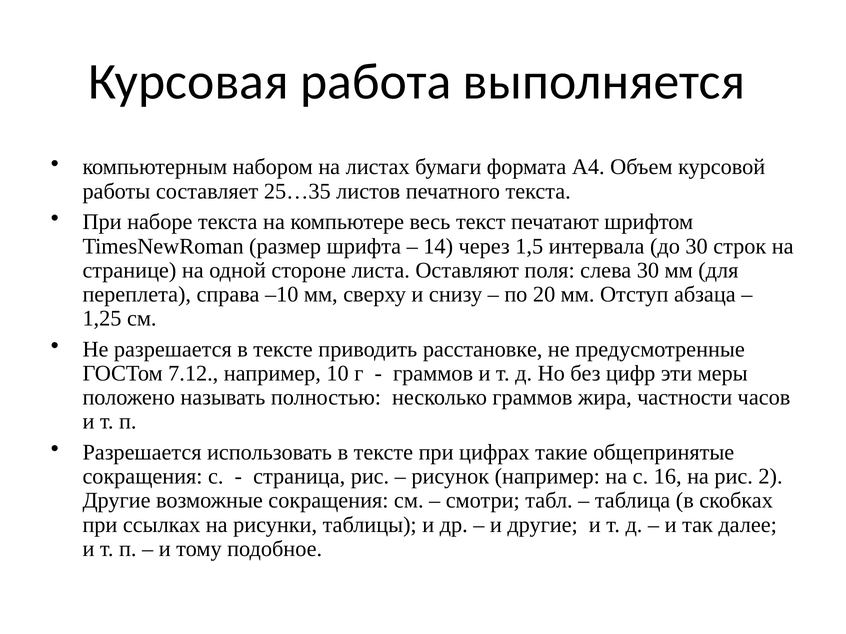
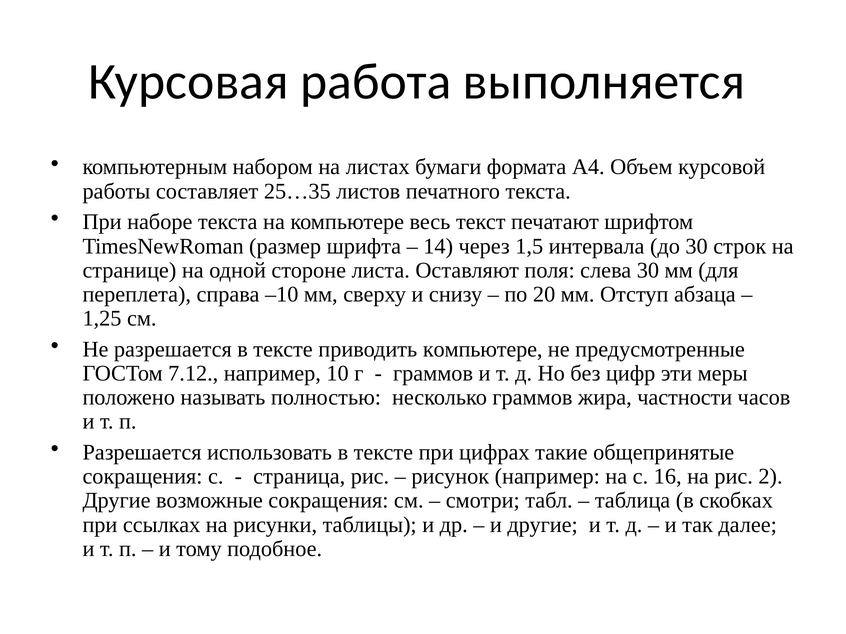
приводить расстановке: расстановке -> компьютере (483, 350)
